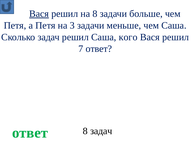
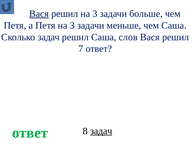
решил на 8: 8 -> 3 (95, 14)
кого: кого -> слов (128, 37)
задач underline: none -> present (101, 131)
